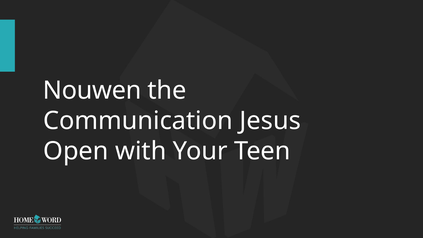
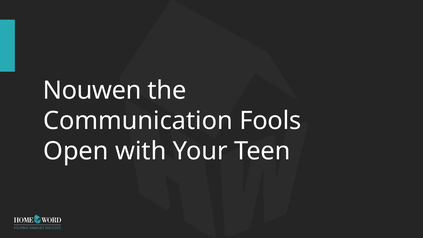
Jesus: Jesus -> Fools (270, 121)
